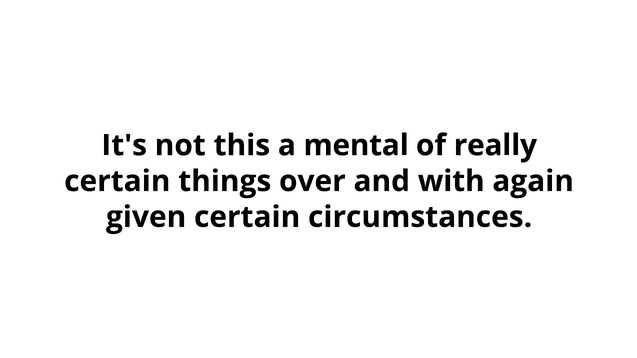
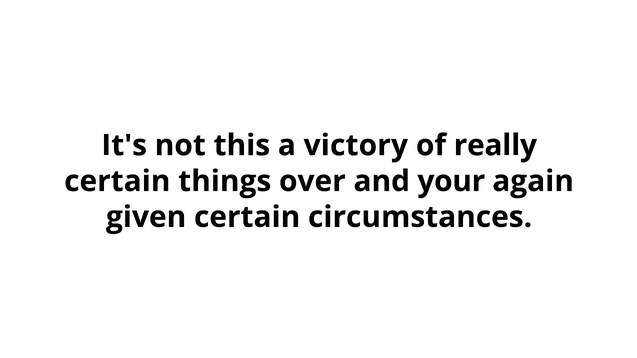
mental: mental -> victory (356, 146)
with: with -> your (451, 181)
